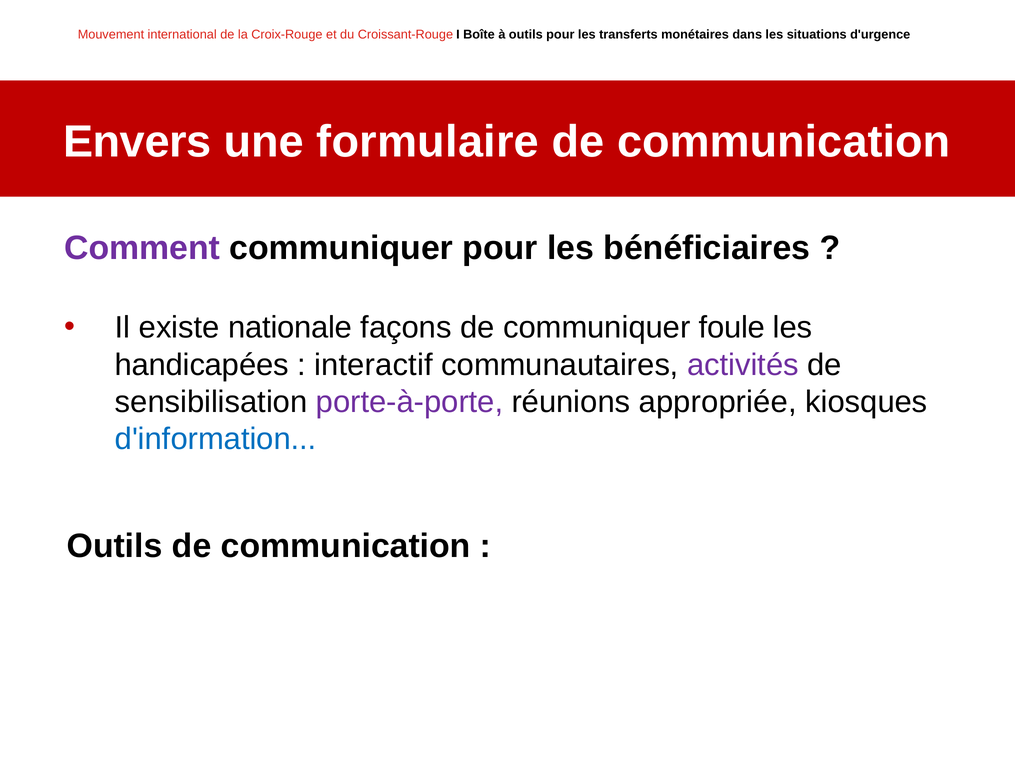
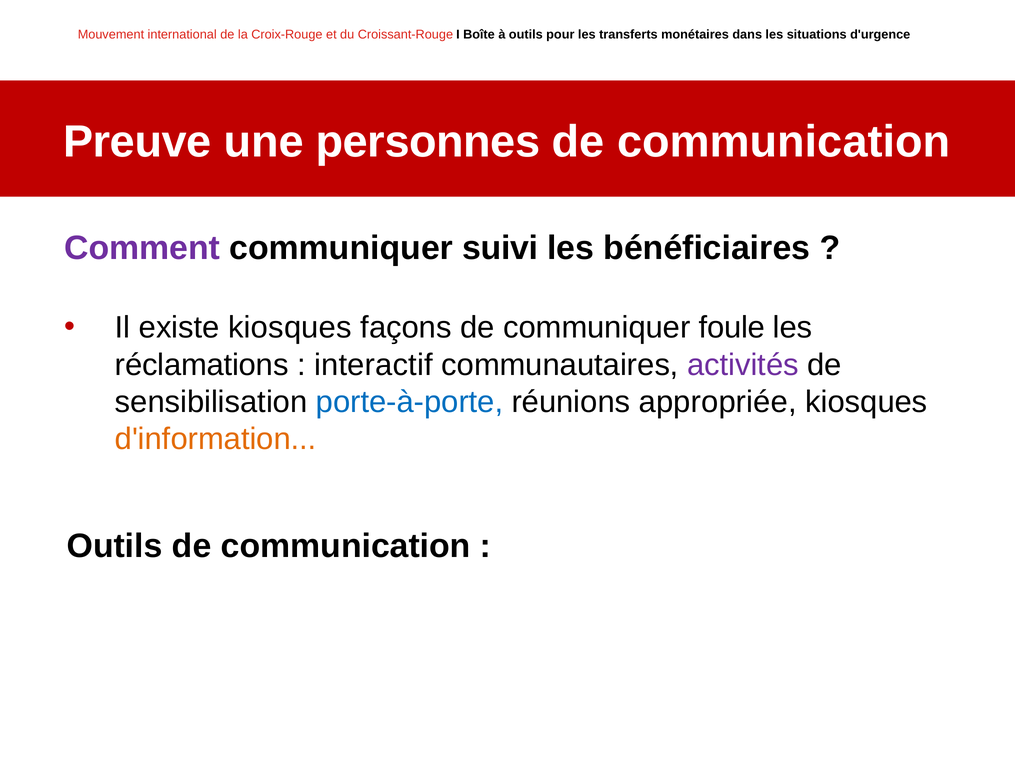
Envers: Envers -> Preuve (137, 142)
formulaire: formulaire -> personnes (428, 142)
communiquer pour: pour -> suivi (500, 248)
existe nationale: nationale -> kiosques (290, 328)
handicapées: handicapées -> réclamations (202, 365)
porte-à-porte colour: purple -> blue (410, 402)
d'information colour: blue -> orange (216, 439)
